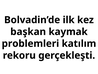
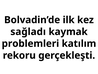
başkan: başkan -> sağladı (28, 32)
